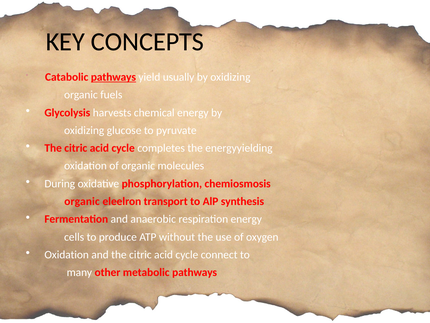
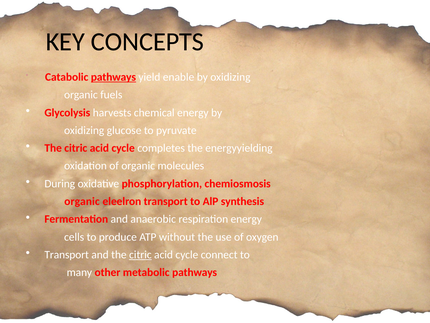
usually: usually -> enable (179, 77)
Oxidation: Oxidation -> Transport (67, 254)
citric underline: none -> present (140, 254)
